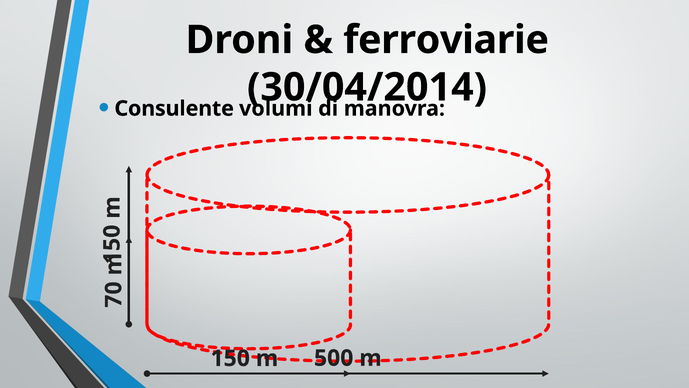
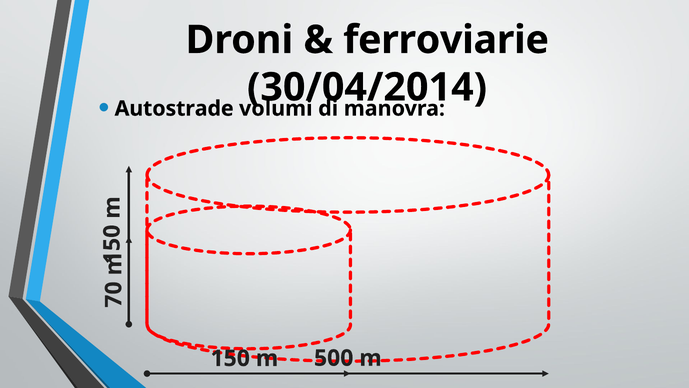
Consulente: Consulente -> Autostrade (174, 108)
